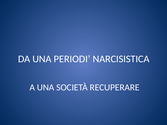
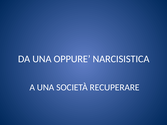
PERIODI: PERIODI -> OPPURE (72, 59)
